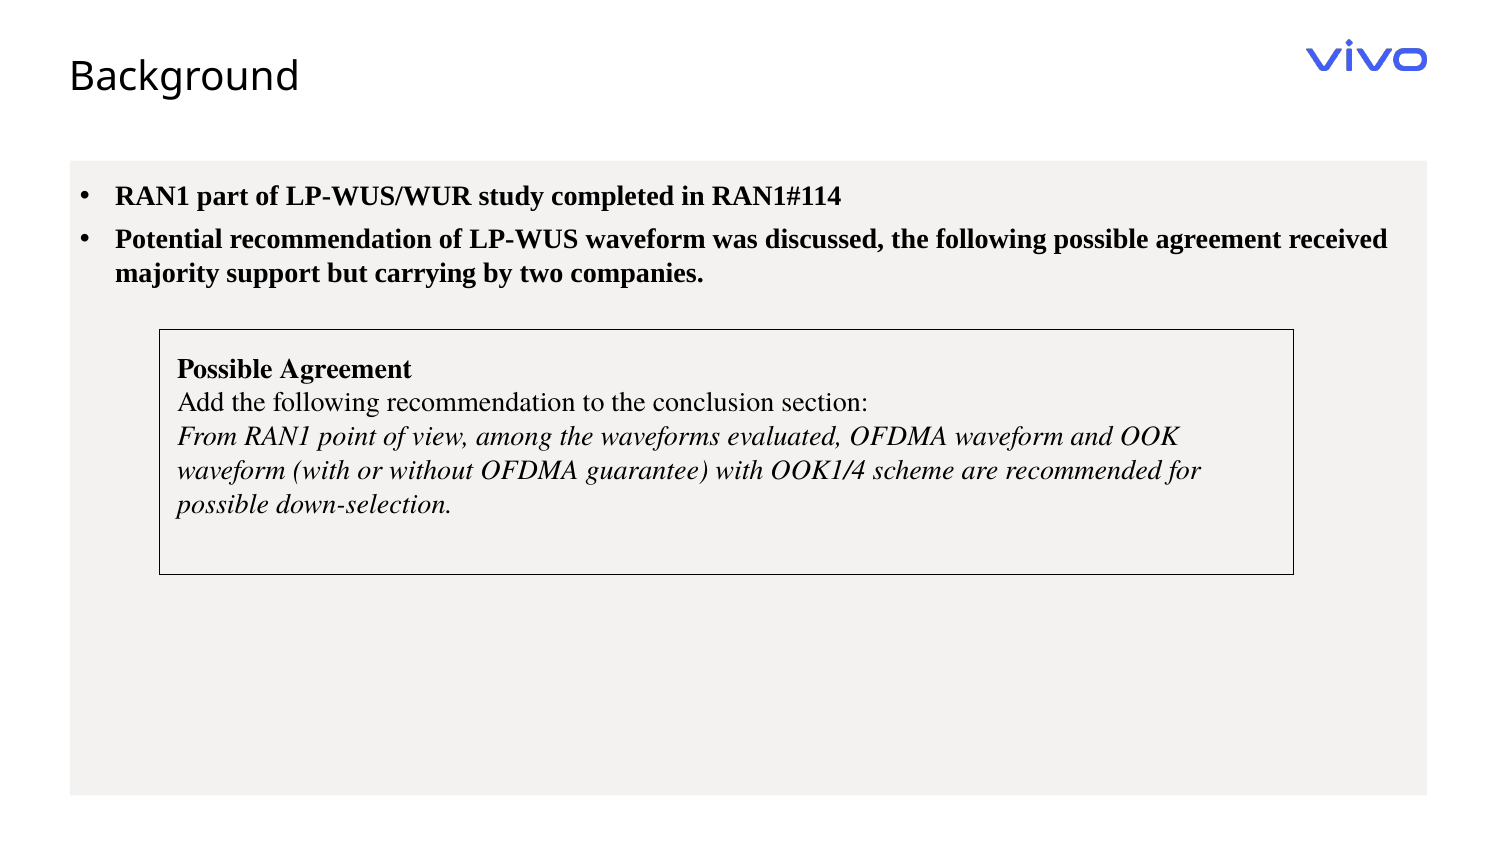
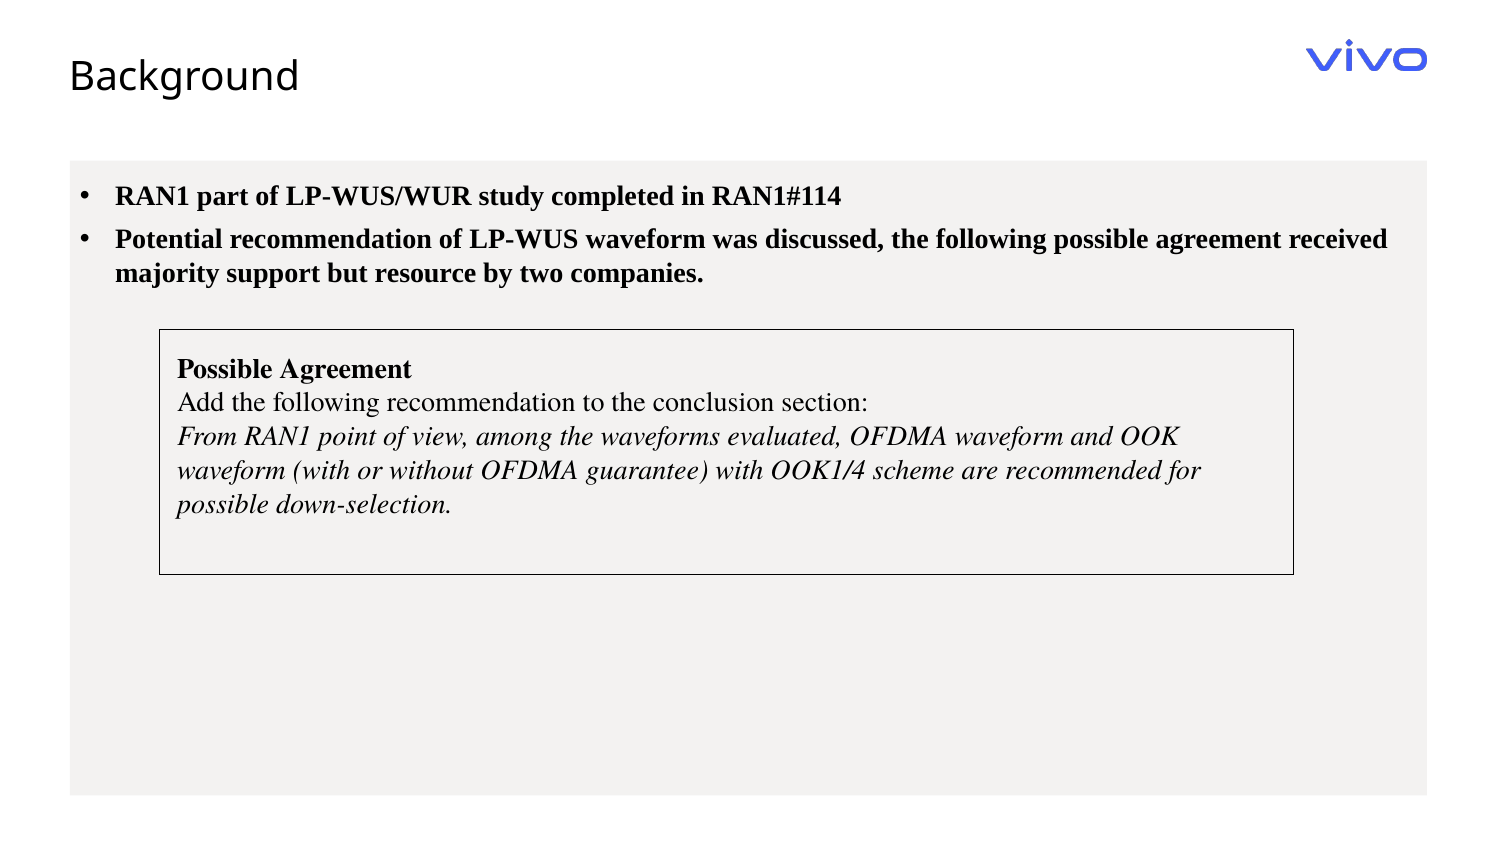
carrying: carrying -> resource (426, 273)
